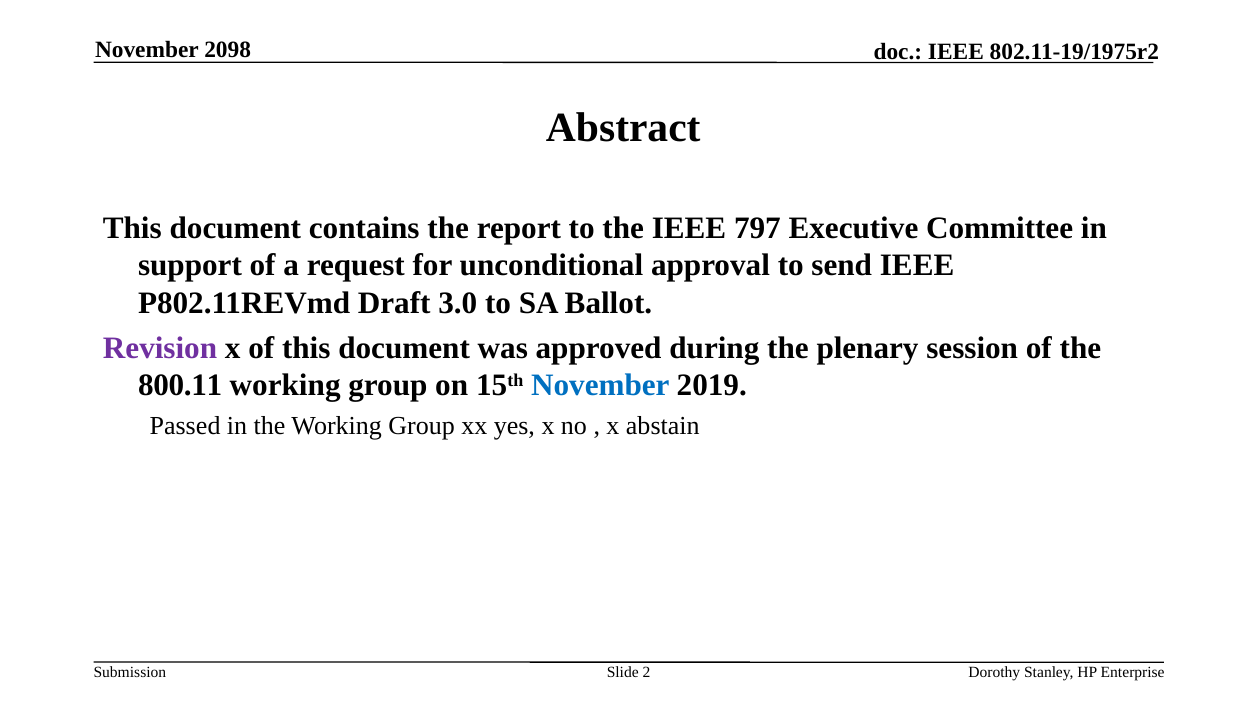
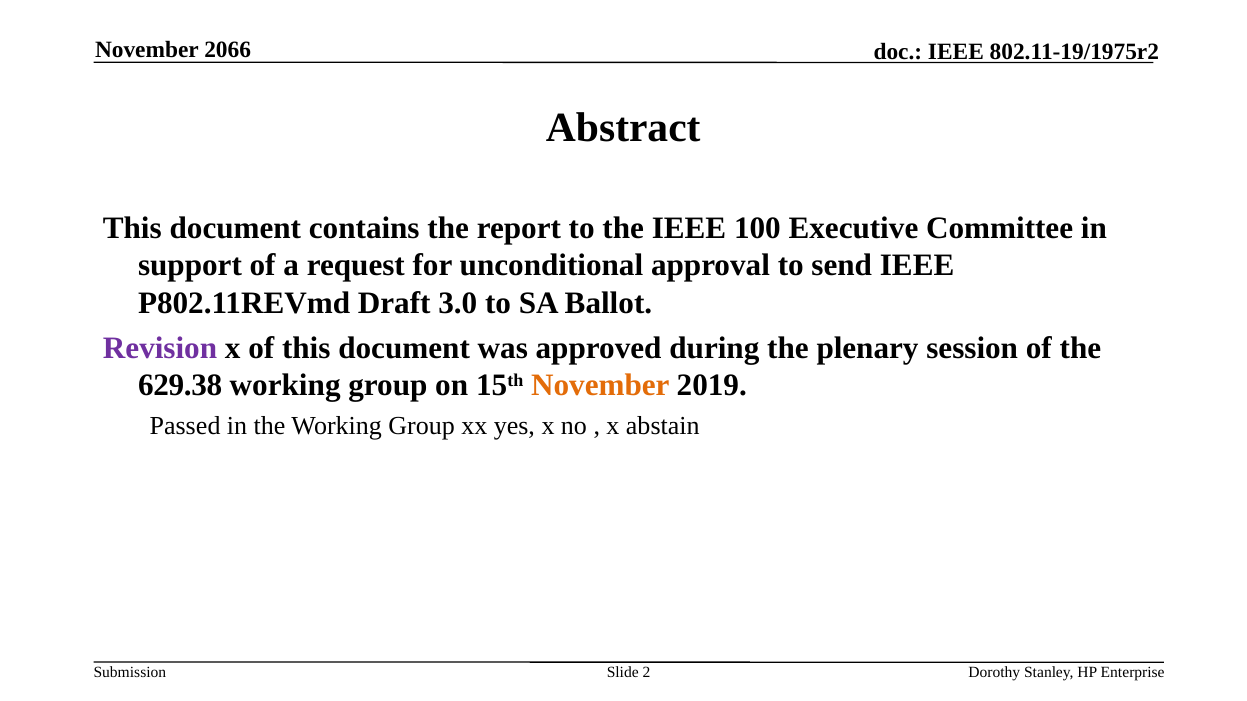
2098: 2098 -> 2066 (228, 50)
797: 797 -> 100 (757, 228)
800.11: 800.11 -> 629.38 (180, 386)
November colour: blue -> orange (600, 386)
